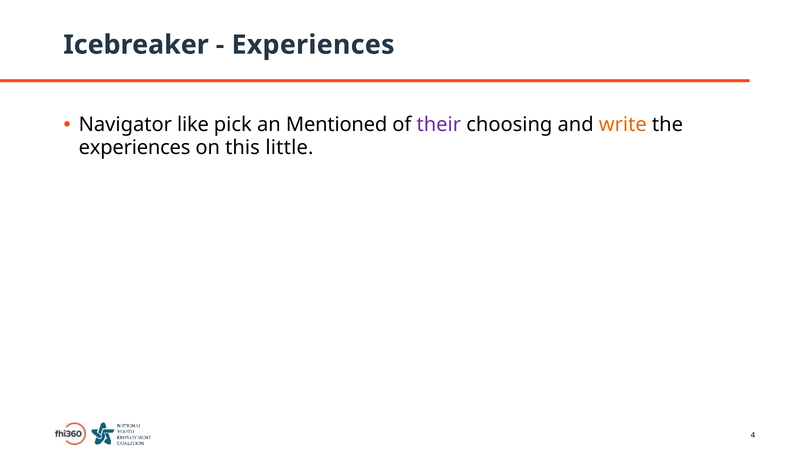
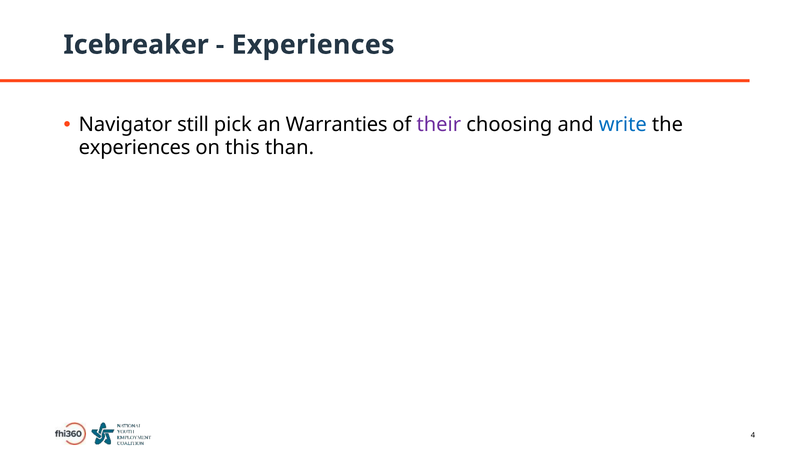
like: like -> still (193, 124)
Mentioned: Mentioned -> Warranties (337, 124)
write colour: orange -> blue (623, 124)
little: little -> than (290, 147)
